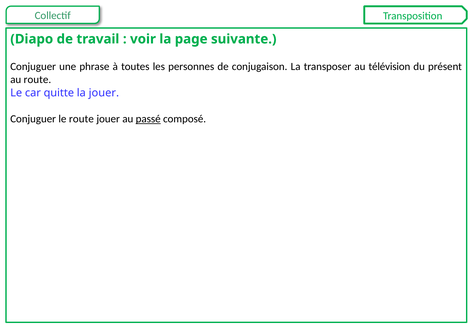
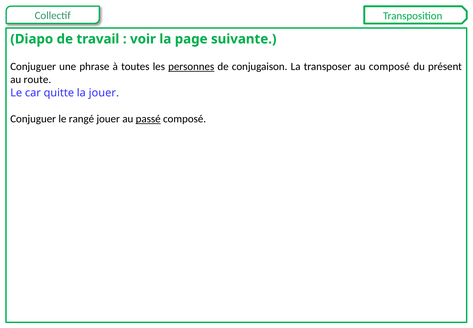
personnes underline: none -> present (191, 66)
au télévision: télévision -> composé (389, 66)
le route: route -> rangé (81, 119)
